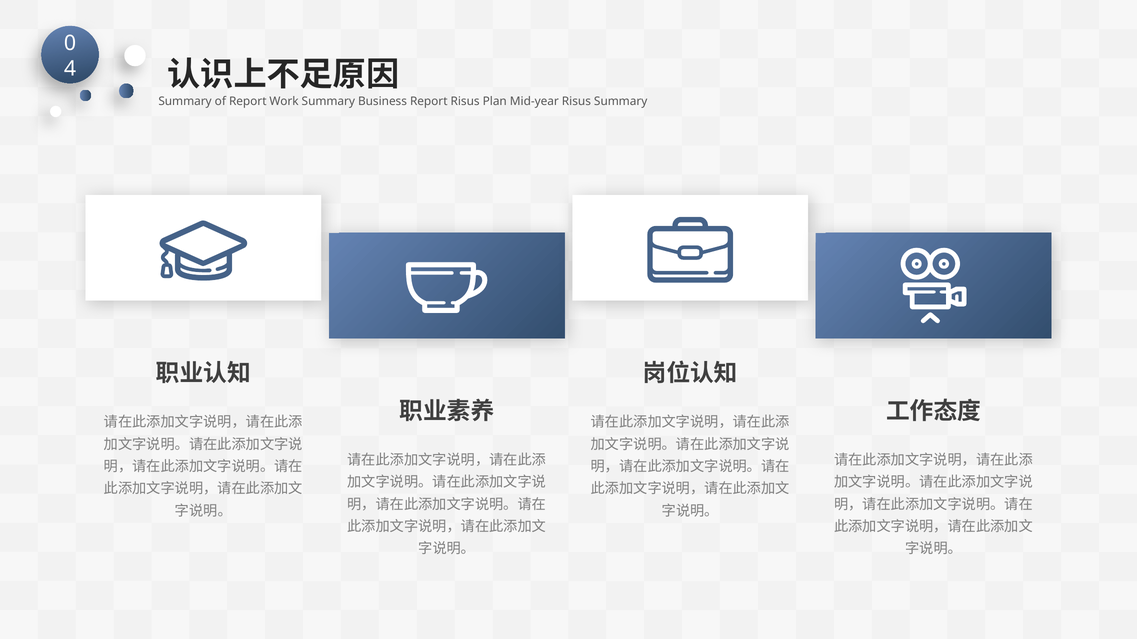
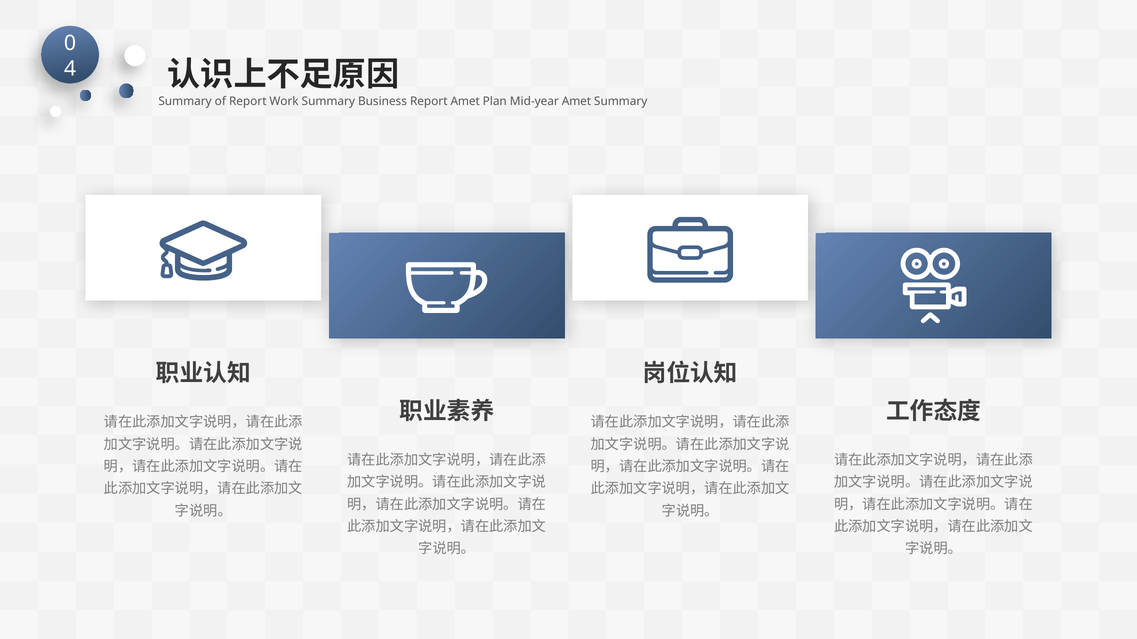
Report Risus: Risus -> Amet (465, 101)
Mid-year Risus: Risus -> Amet (576, 101)
